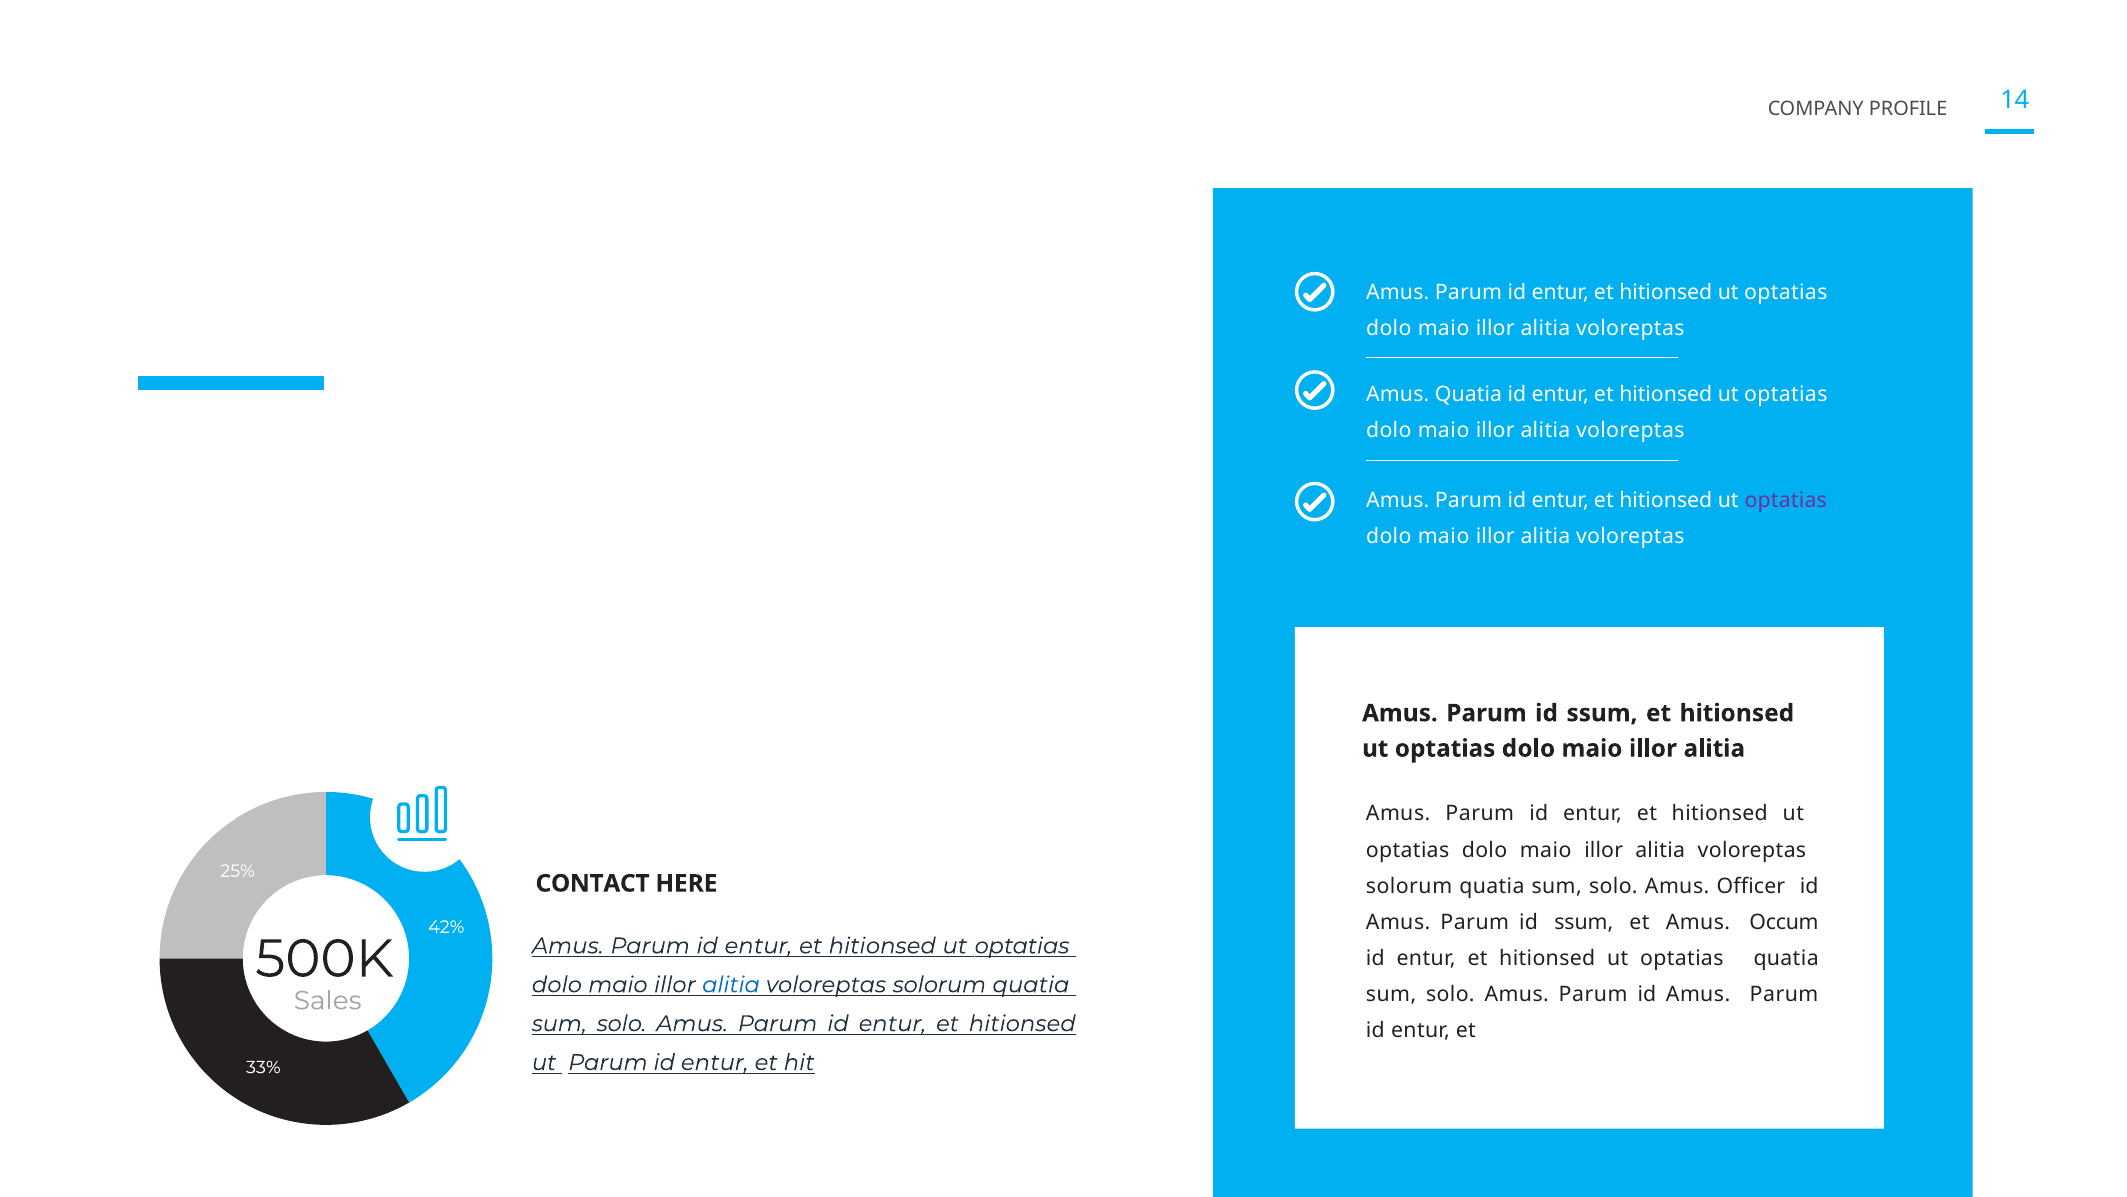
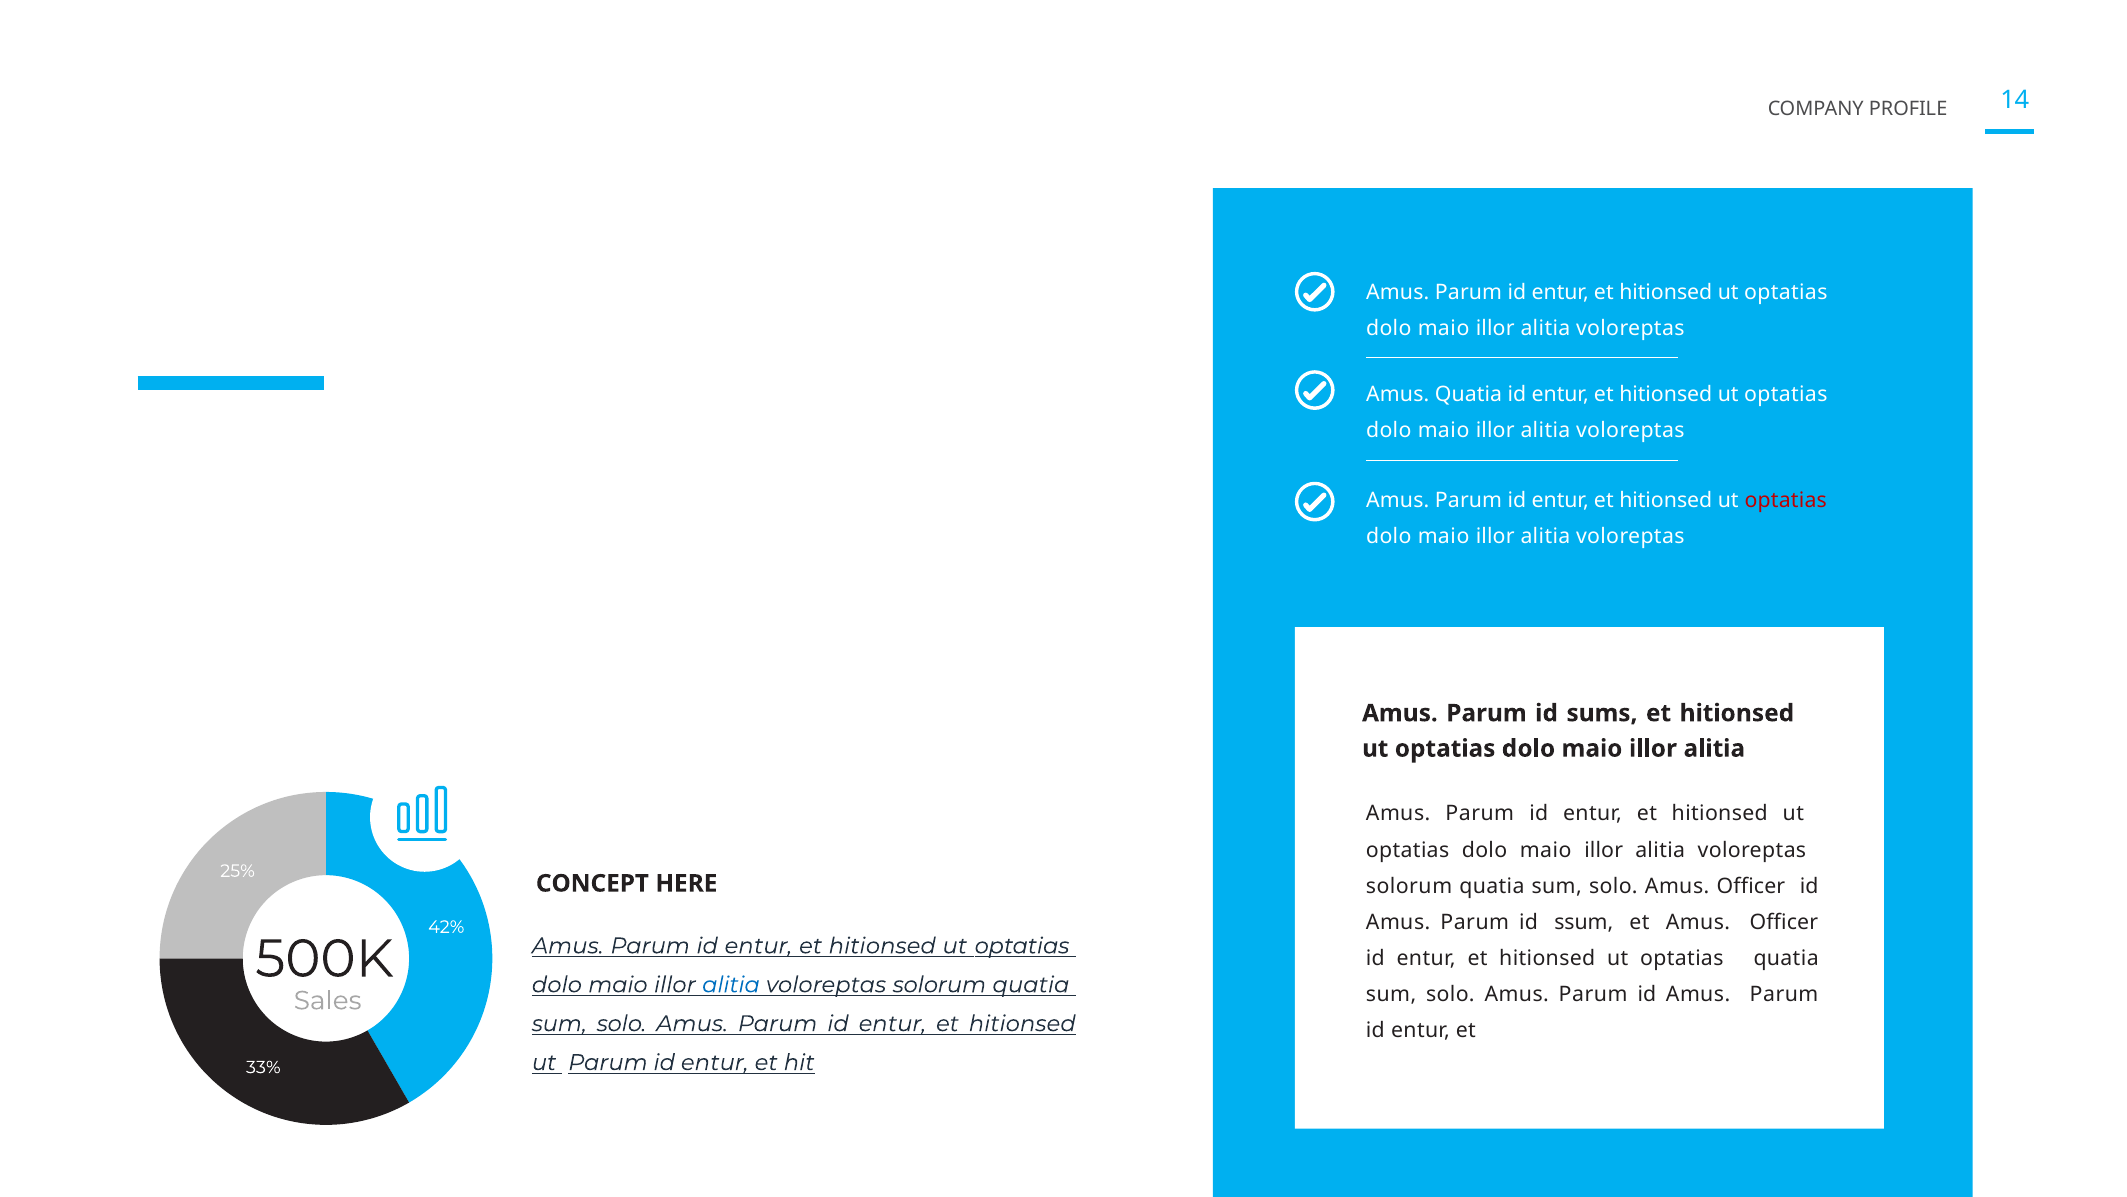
optatias colour: purple -> red (1786, 501)
ssum: ssum -> sums (1602, 713)
CONTACT: CONTACT -> CONCEPT (592, 883)
et Amus Occum: Occum -> Officer (1784, 922)
